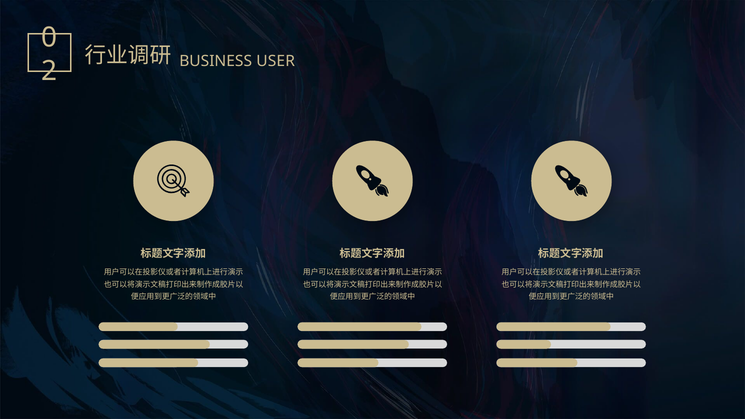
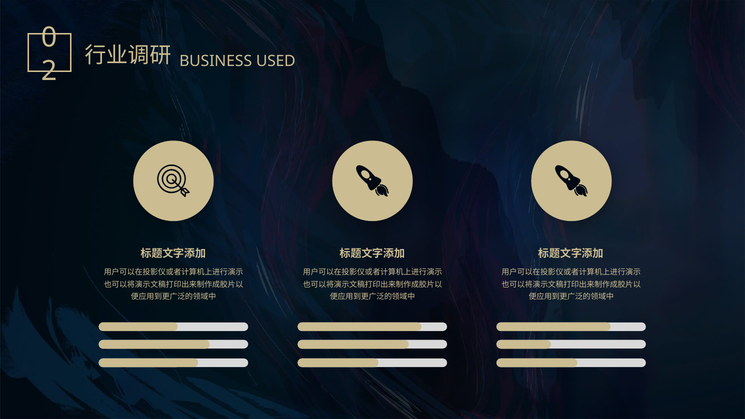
USER: USER -> USED (276, 61)
